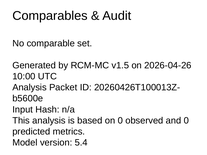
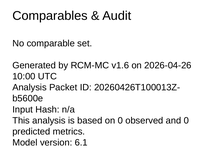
v1.5: v1.5 -> v1.6 (120, 65)
5.4: 5.4 -> 6.1 (81, 143)
